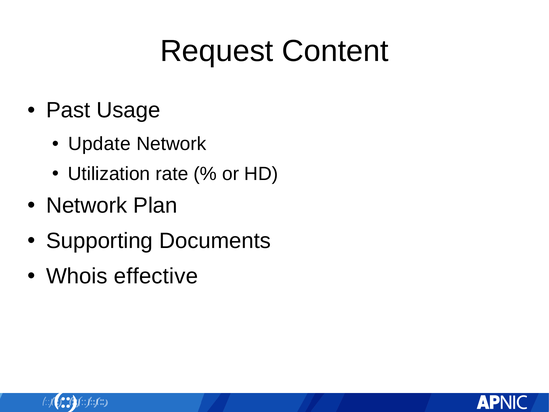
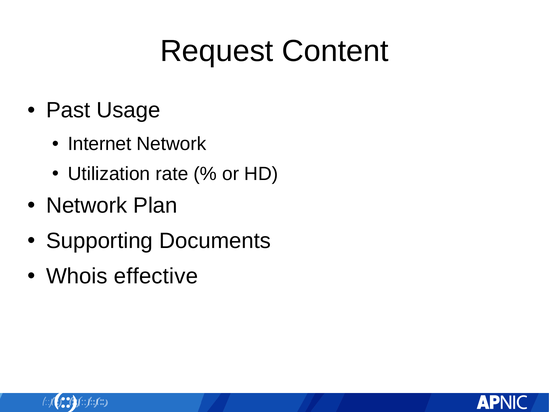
Update: Update -> Internet (100, 144)
